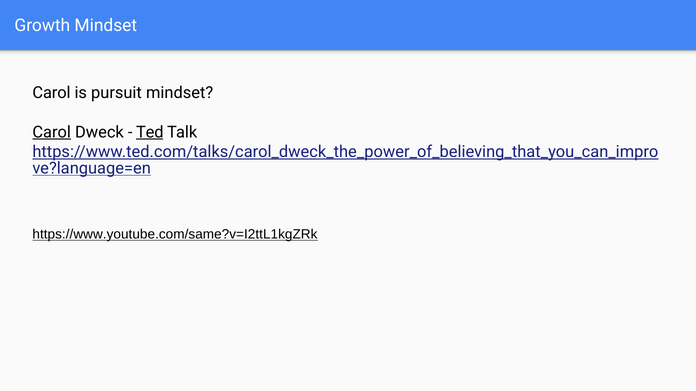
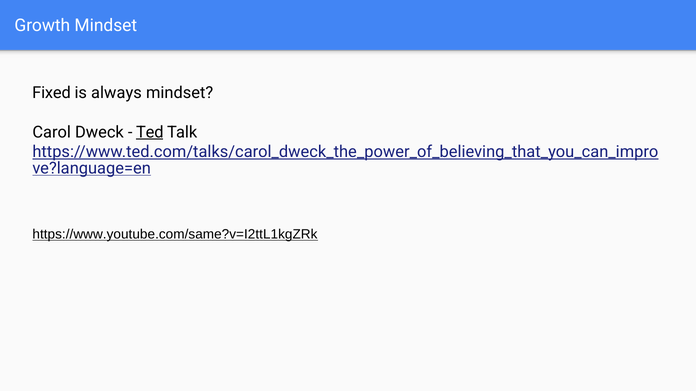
Carol: Carol -> Fixed (52, 93)
pursuit: pursuit -> always (116, 93)
Carol underline: present -> none (52, 132)
